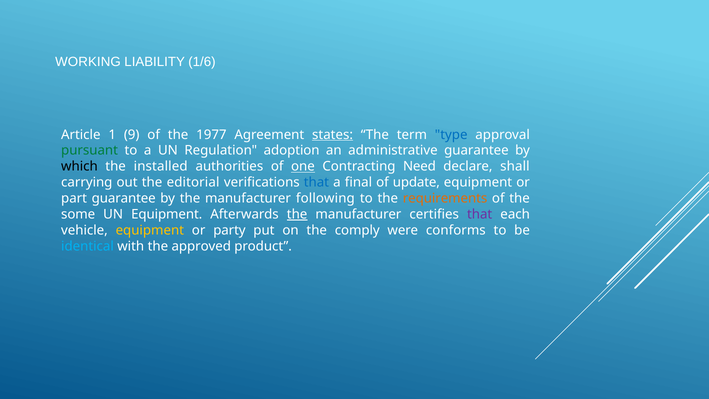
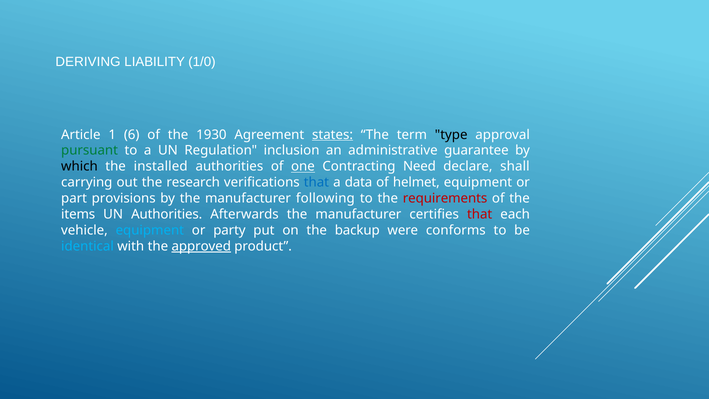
WORKING: WORKING -> DERIVING (88, 62)
1/6: 1/6 -> 1/0 (202, 62)
9: 9 -> 6 (132, 135)
1977: 1977 -> 1930 (211, 135)
type colour: blue -> black (451, 135)
adoption: adoption -> inclusion (292, 151)
editorial: editorial -> research (193, 182)
final: final -> data (359, 182)
update: update -> helmet (416, 182)
part guarantee: guarantee -> provisions (124, 198)
requirements colour: orange -> red (445, 198)
some: some -> items (78, 214)
UN Equipment: Equipment -> Authorities (167, 214)
the underline: present -> none (297, 214)
that colour: purple -> red (480, 214)
equipment colour: yellow -> light blue (150, 230)
comply: comply -> backup (357, 230)
approved underline: none -> present (201, 246)
